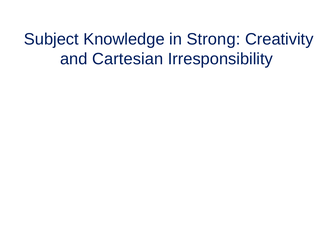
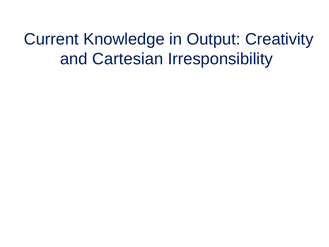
Subject: Subject -> Current (51, 39)
Strong: Strong -> Output (214, 39)
